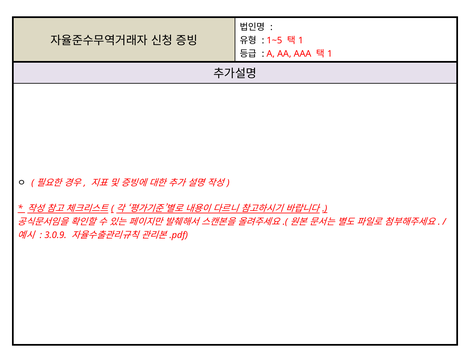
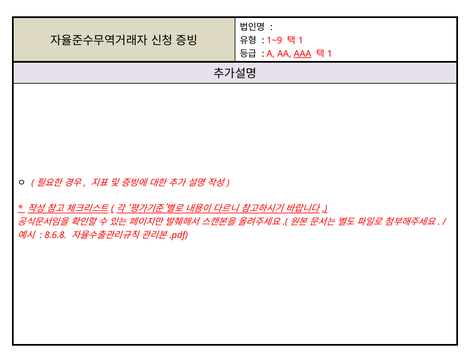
1~5: 1~5 -> 1~9 (274, 40)
AAA underline: none -> present (303, 54)
3.0.9: 3.0.9 -> 8.6.8 (55, 235)
